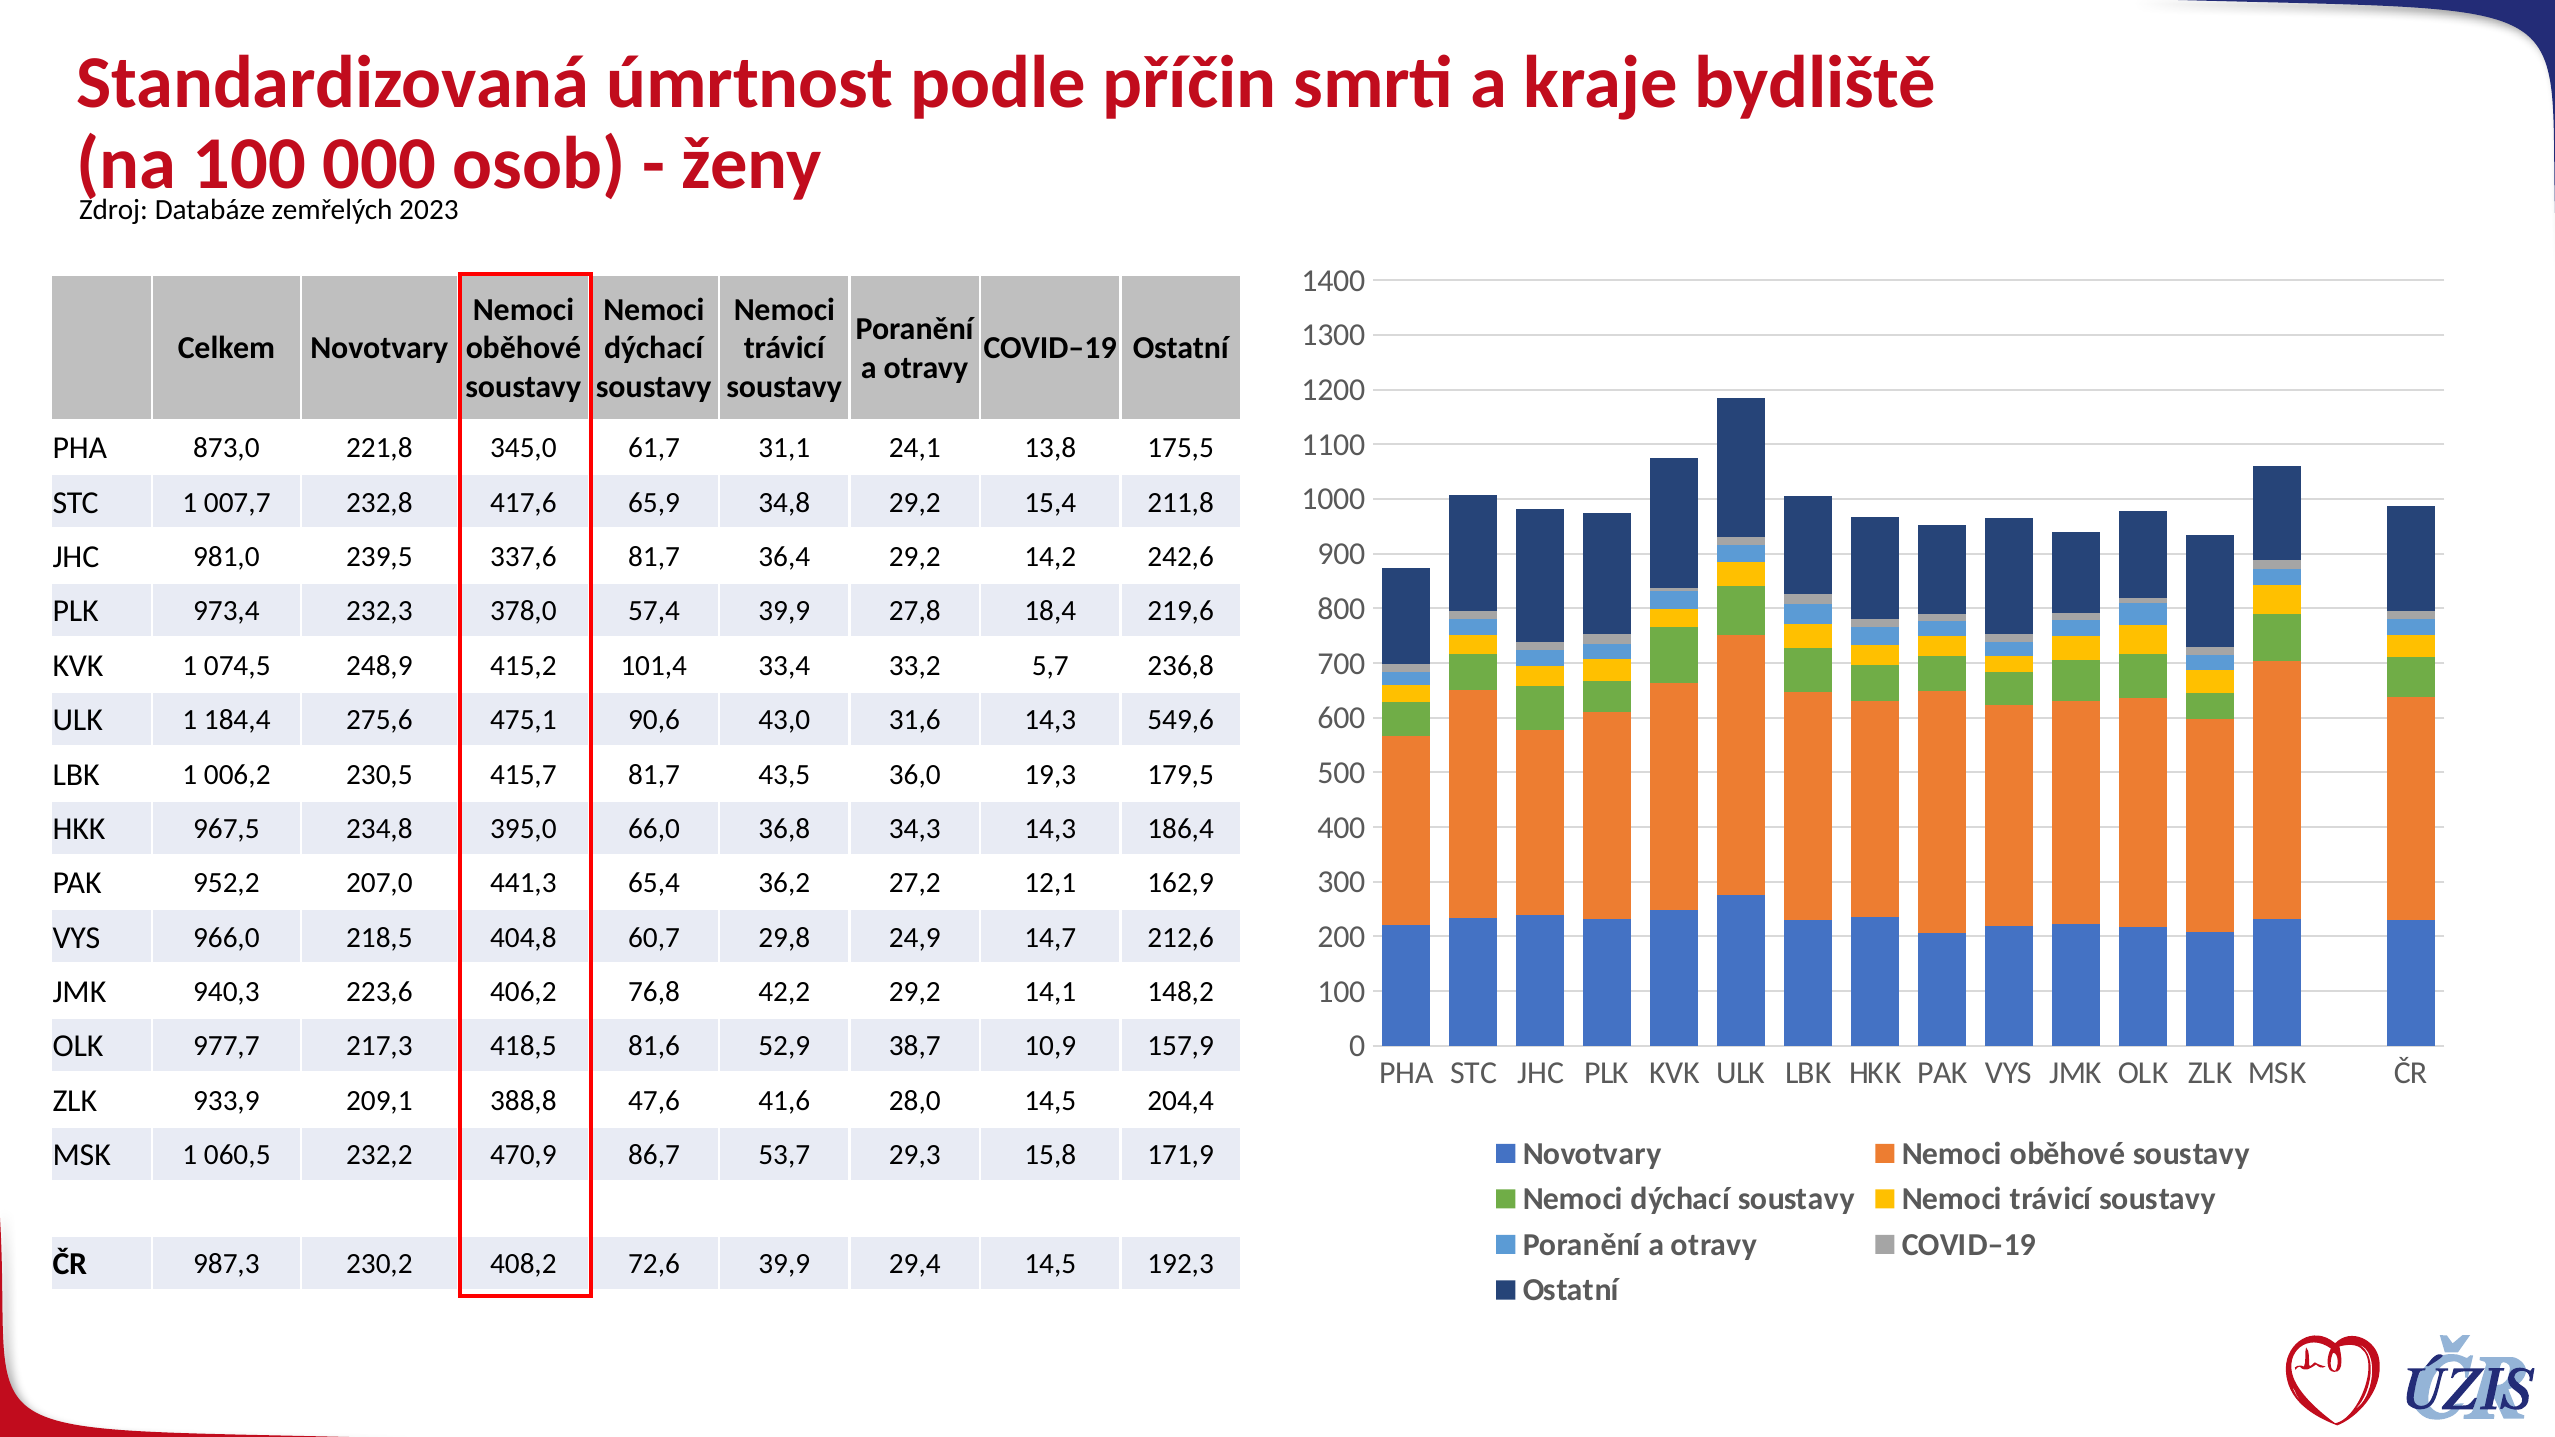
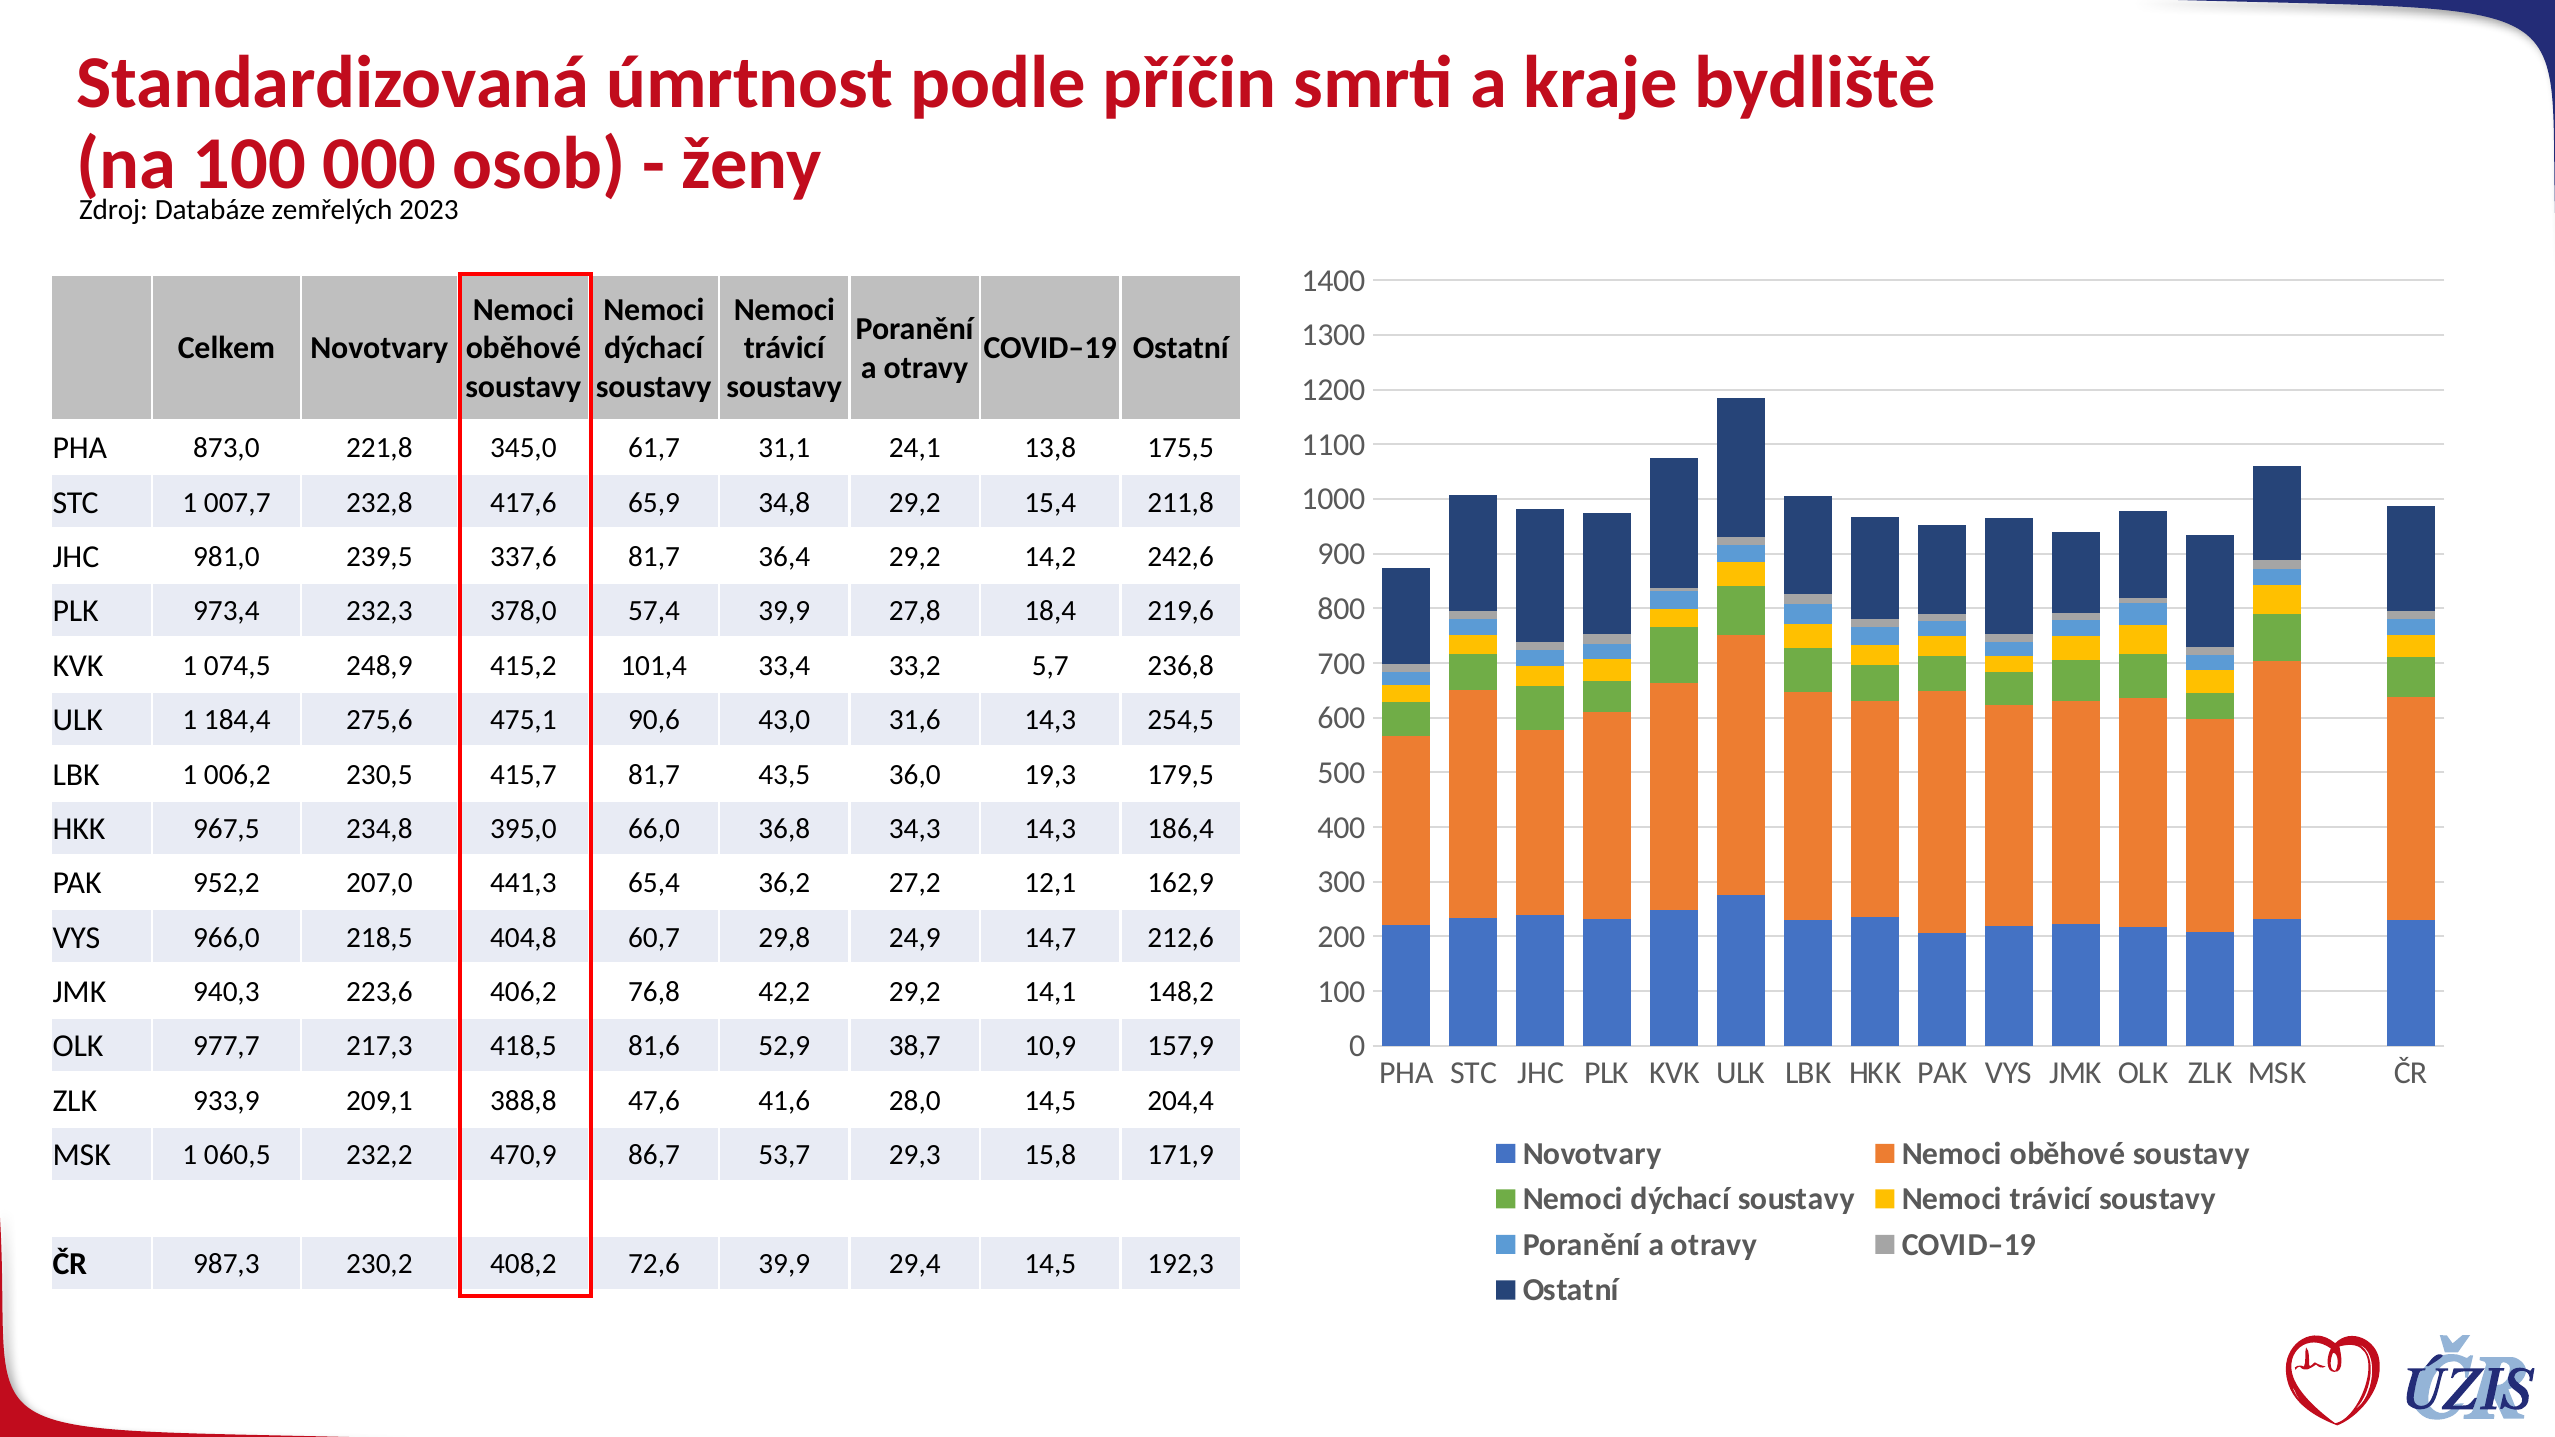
549,6: 549,6 -> 254,5 (1181, 720)
